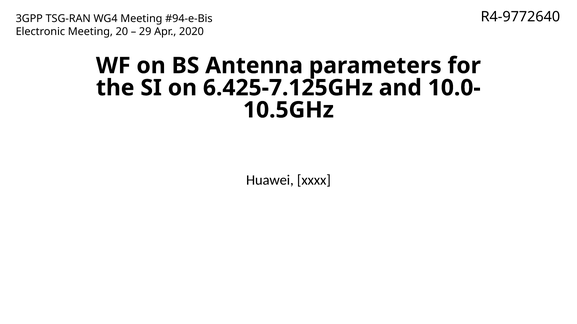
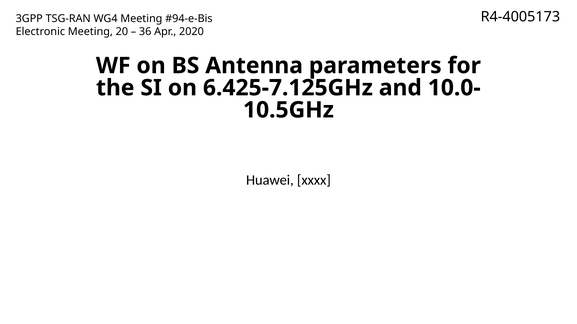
R4-9772640: R4-9772640 -> R4-4005173 (520, 17)
29: 29 -> 36 (145, 32)
